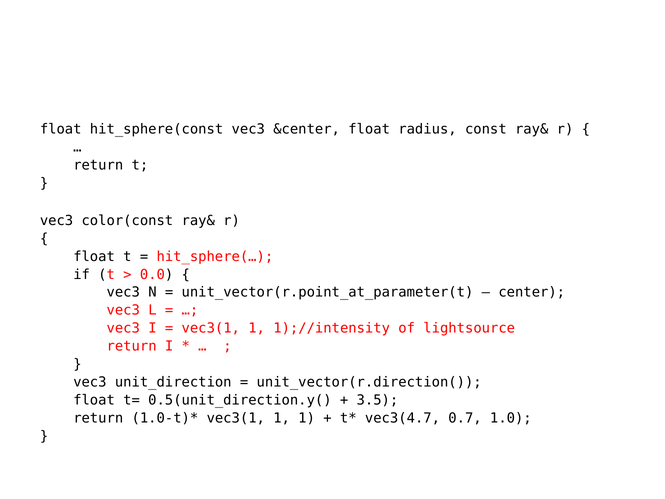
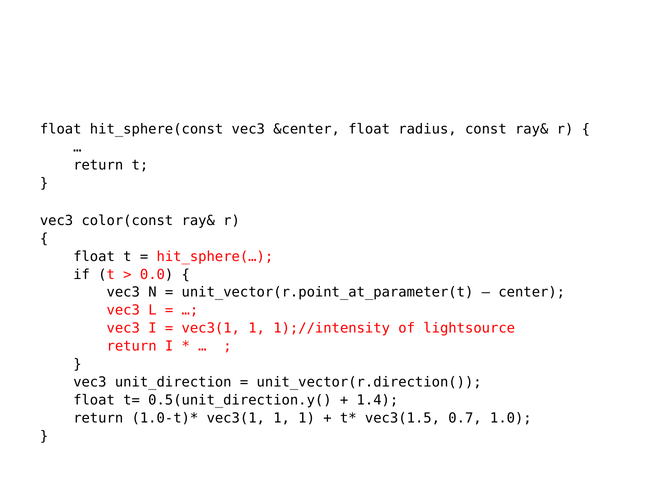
3.5: 3.5 -> 1.4 (377, 400)
vec3(4.7: vec3(4.7 -> vec3(1.5 (402, 418)
